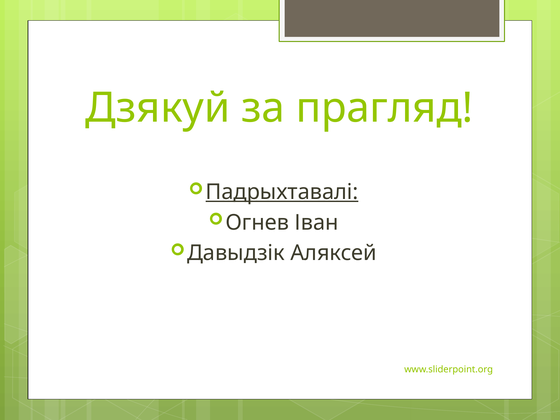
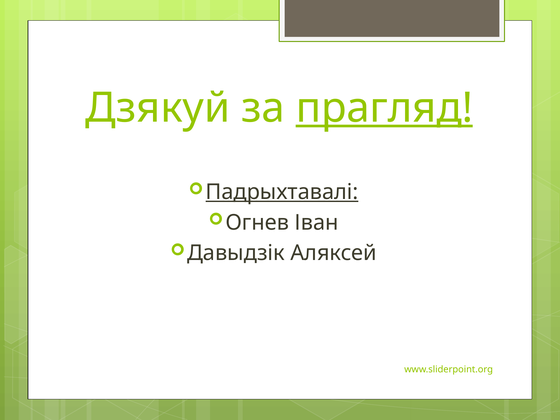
прагляд underline: none -> present (384, 108)
